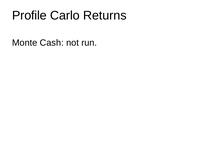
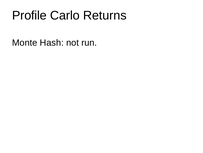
Cash: Cash -> Hash (52, 43)
